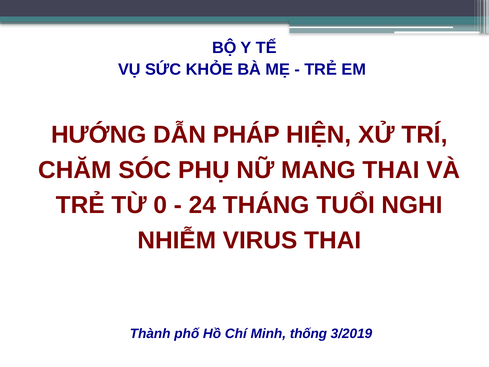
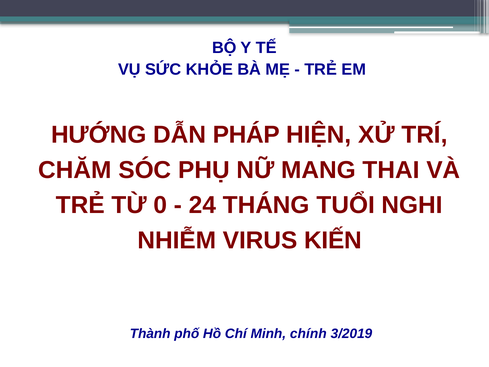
VIRUS THAI: THAI -> KIẾN (333, 240)
thống: thống -> chính (308, 333)
